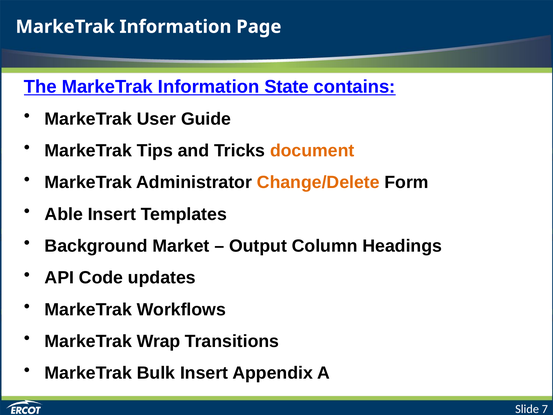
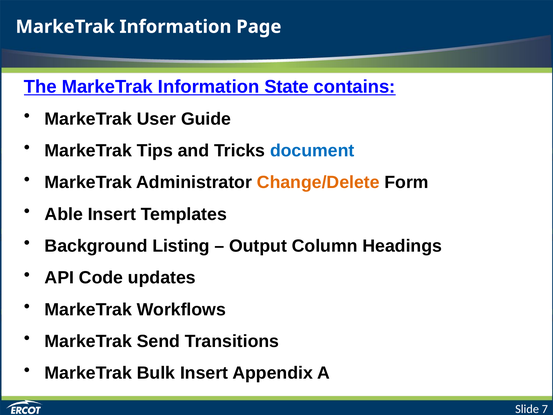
document colour: orange -> blue (312, 151)
Market: Market -> Listing (181, 246)
Wrap: Wrap -> Send (158, 341)
